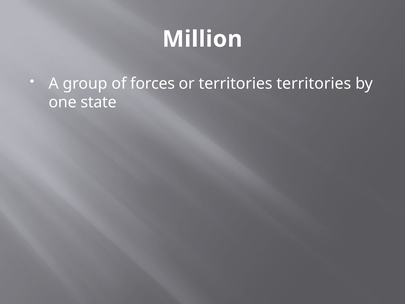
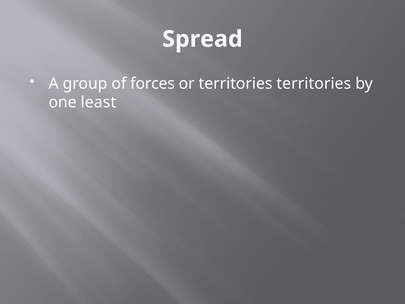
Million: Million -> Spread (202, 39)
state: state -> least (98, 102)
